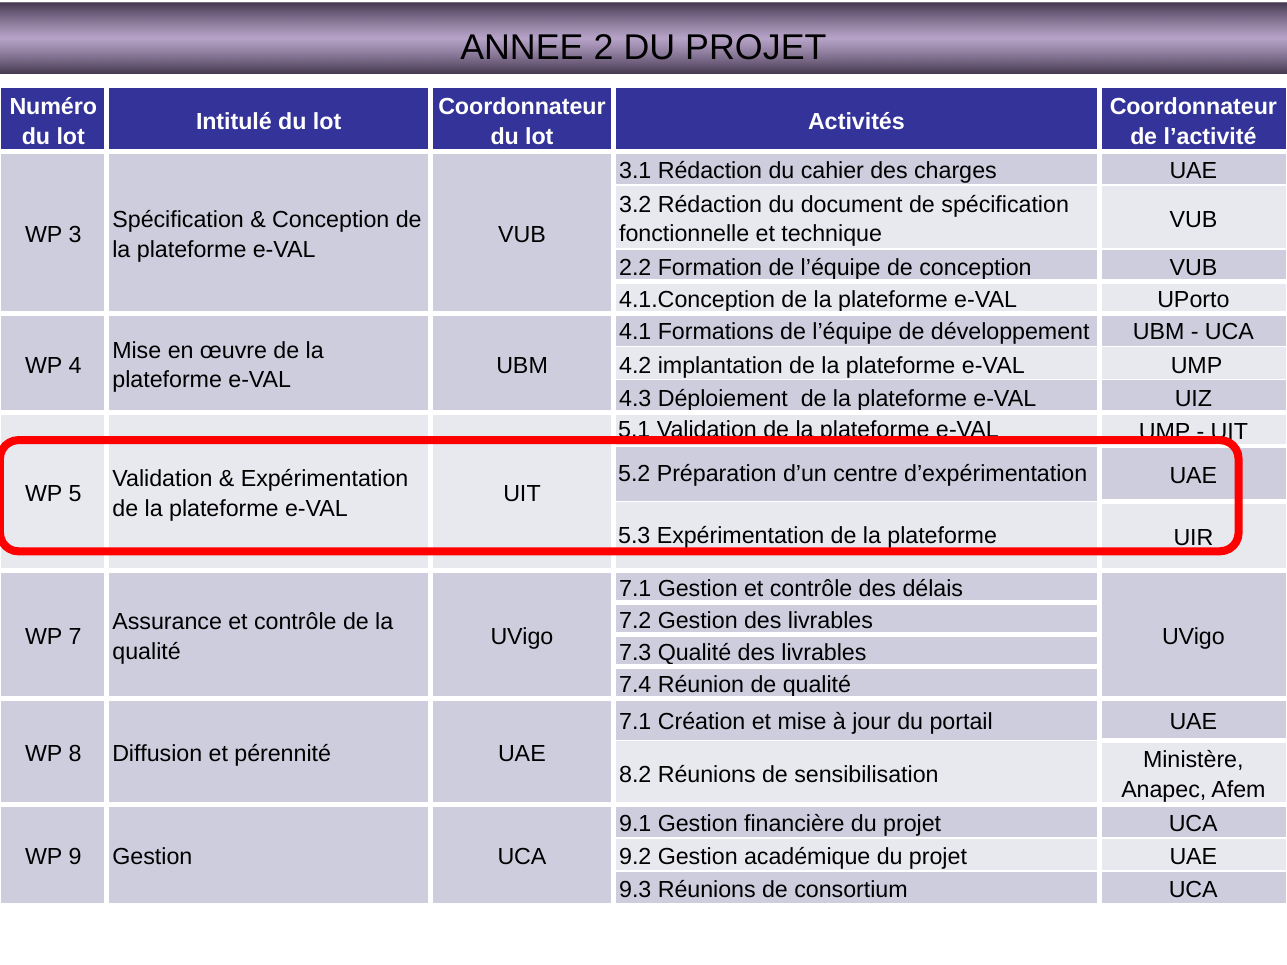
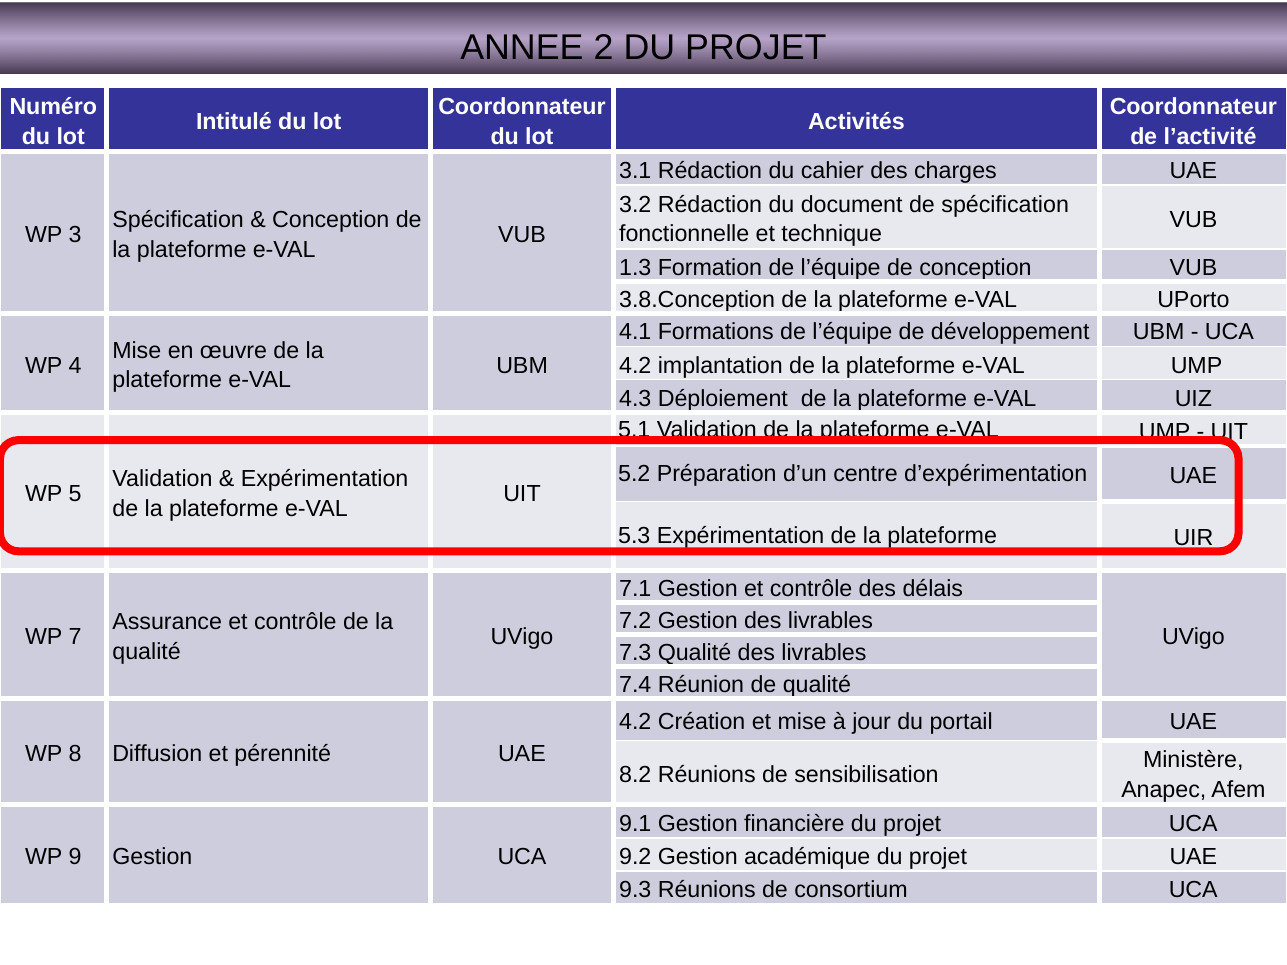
2.2: 2.2 -> 1.3 (635, 268)
4.1.Conception: 4.1.Conception -> 3.8.Conception (697, 300)
7.1: 7.1 -> 4.2 (635, 722)
